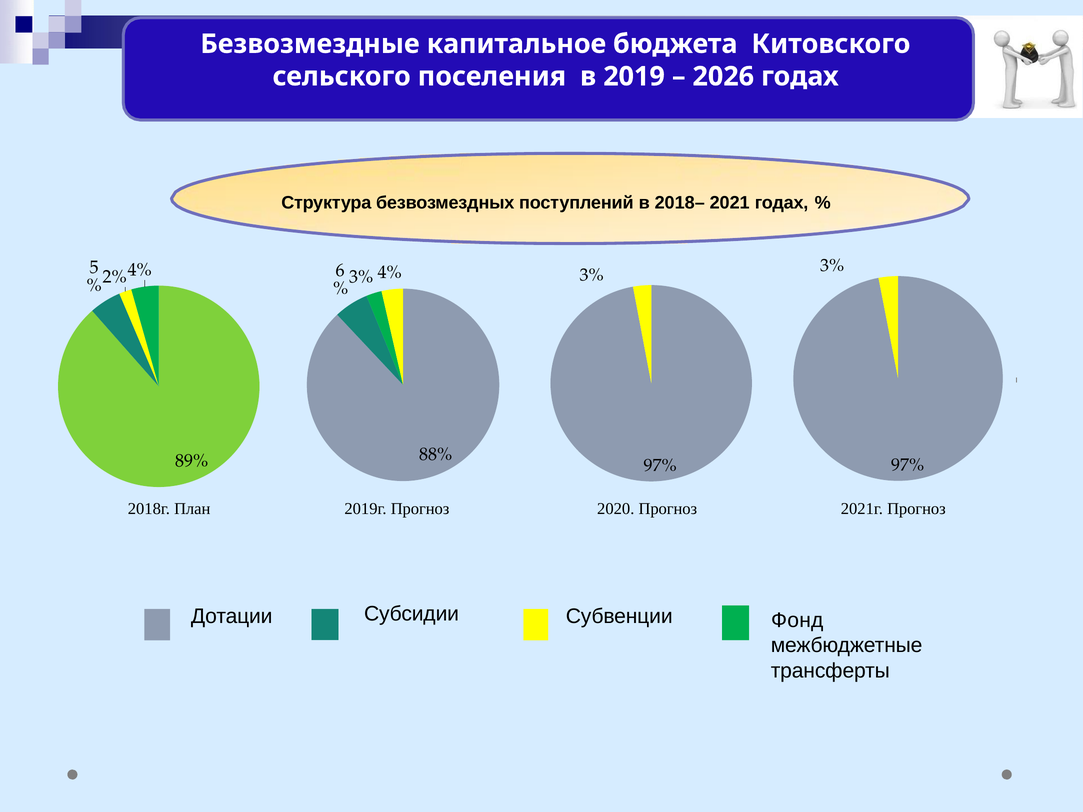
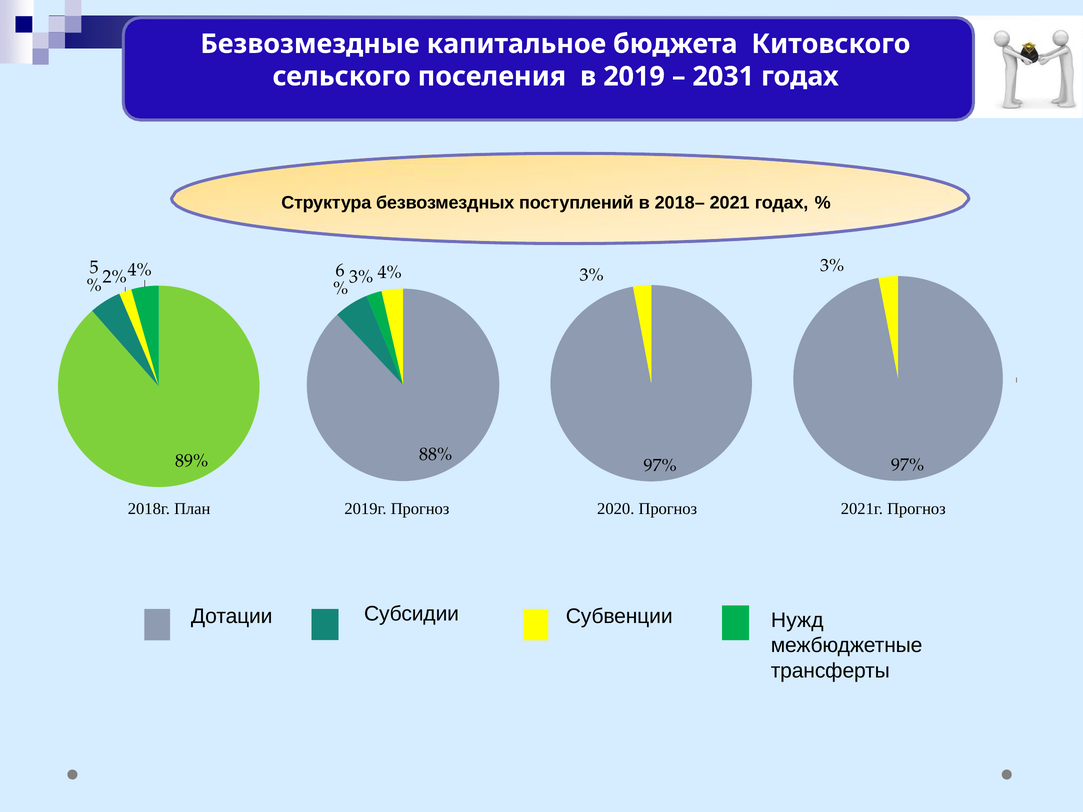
2026: 2026 -> 2031 (723, 76)
Фонд: Фонд -> Нужд (797, 620)
